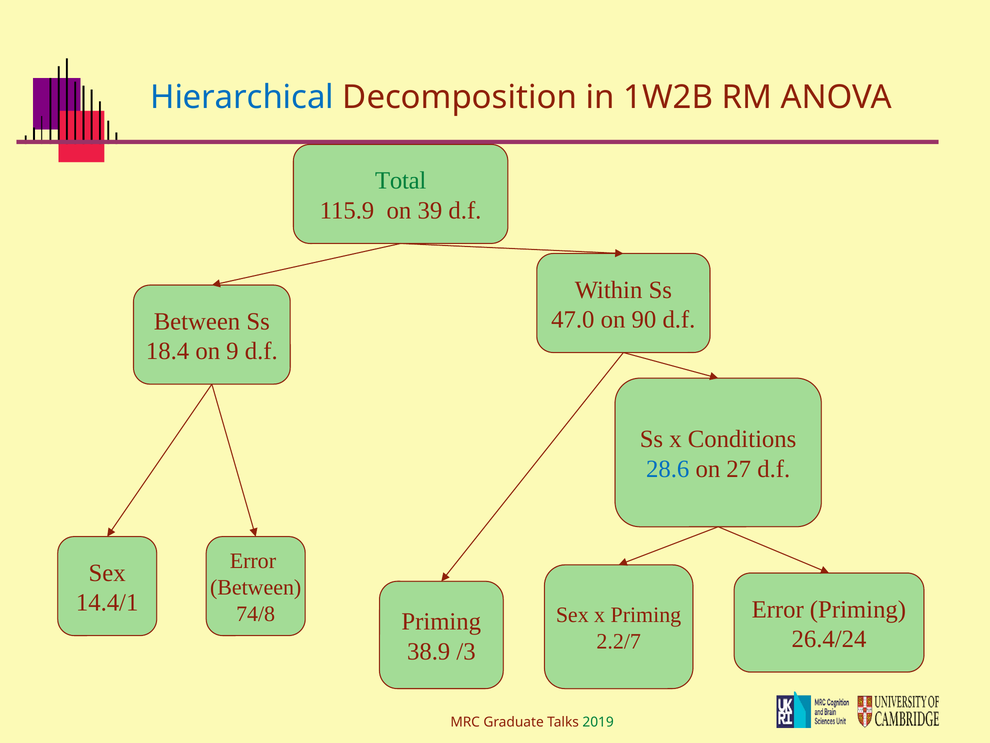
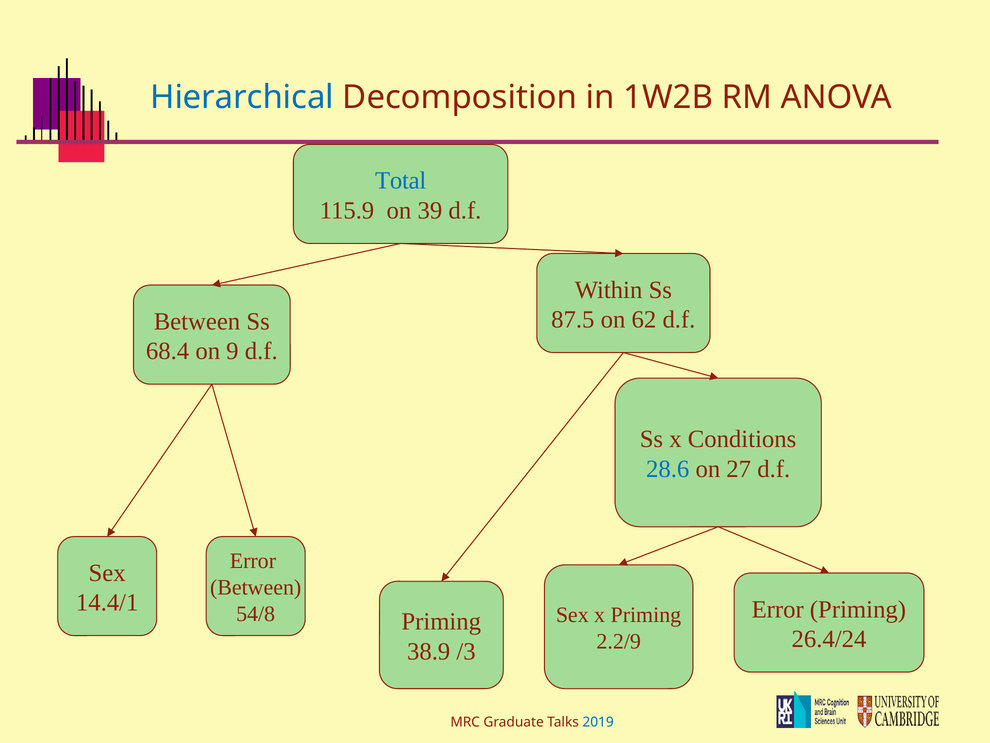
Total colour: green -> blue (401, 181)
47.0: 47.0 -> 87.5 (573, 319)
90: 90 -> 62 (644, 319)
18.4: 18.4 -> 68.4 (168, 351)
74/8: 74/8 -> 54/8 (256, 614)
2.2/7: 2.2/7 -> 2.2/9 (619, 641)
2019 colour: green -> blue (598, 722)
